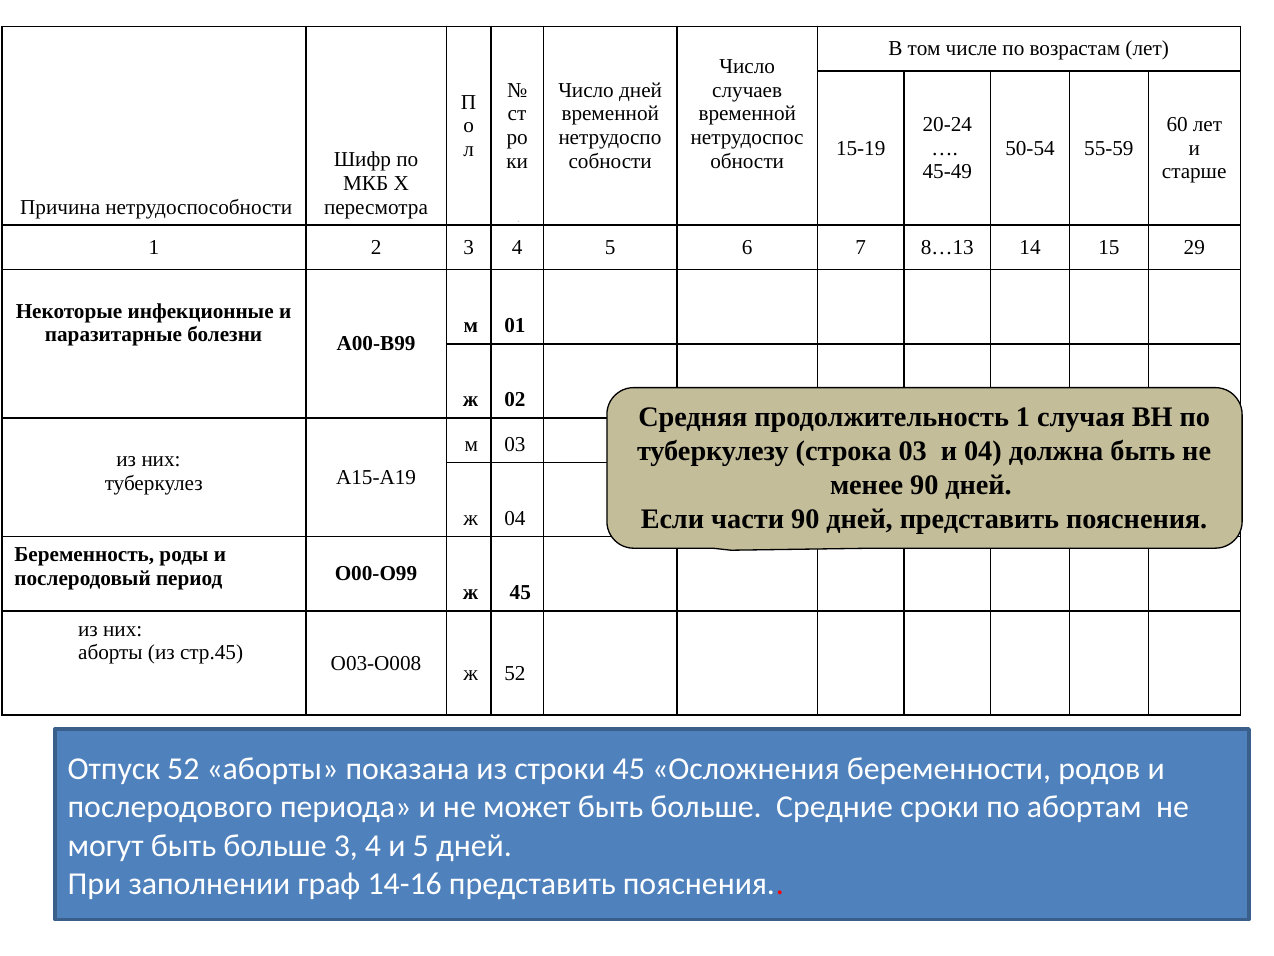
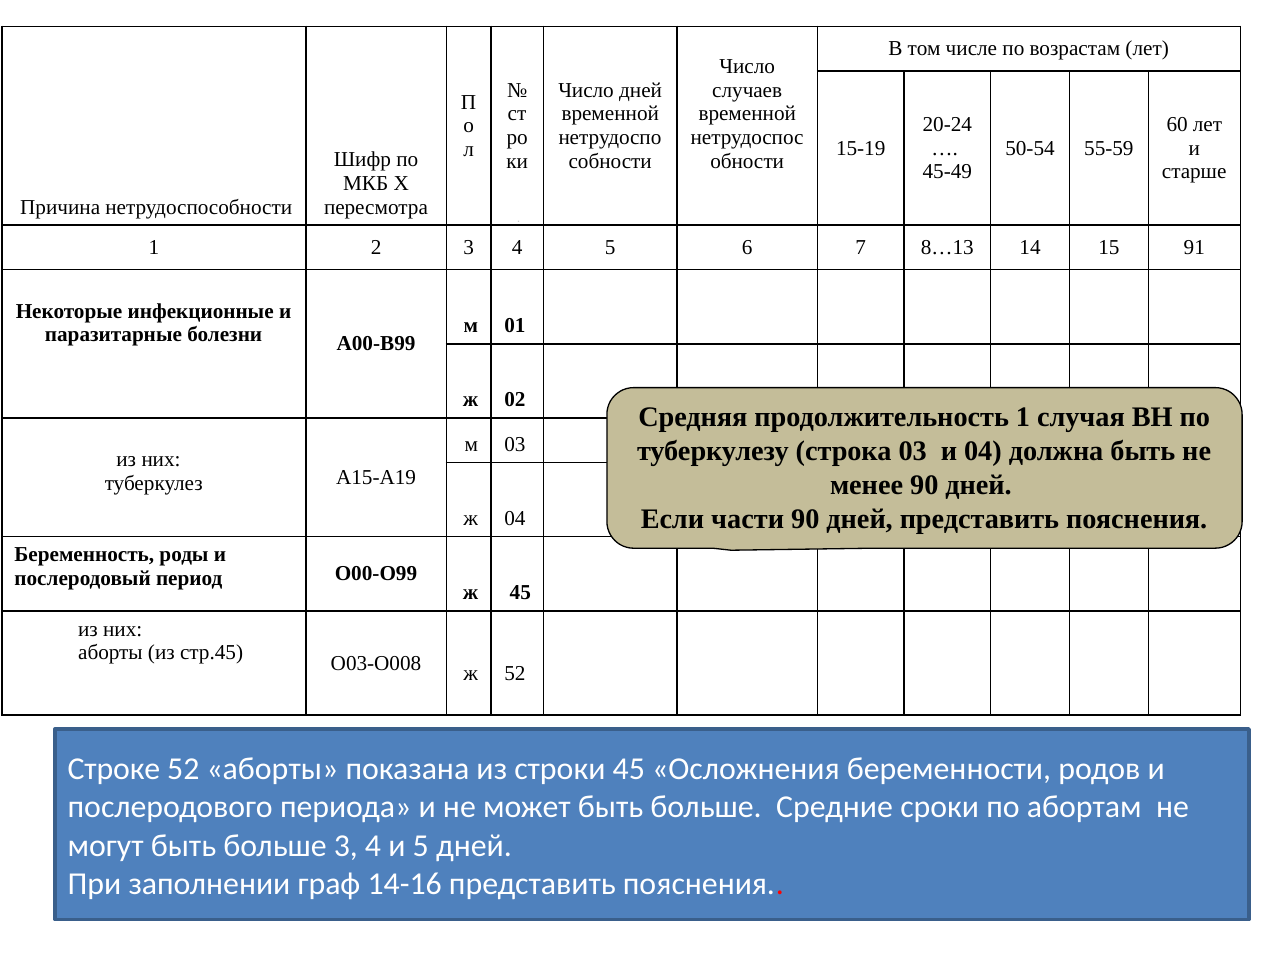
29: 29 -> 91 (1194, 247)
Отпуск: Отпуск -> Строке (114, 769)
